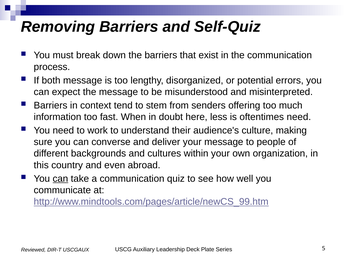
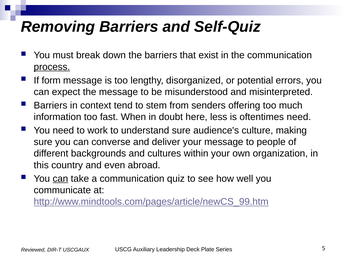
process underline: none -> present (52, 67)
both: both -> form (51, 80)
understand their: their -> sure (181, 130)
